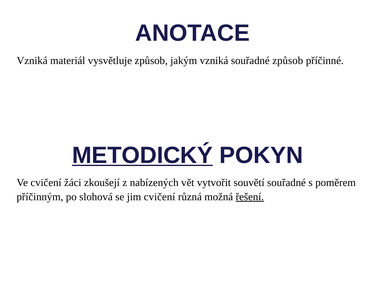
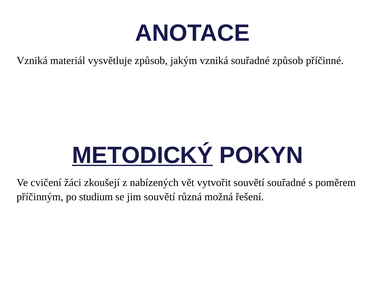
slohová: slohová -> studium (96, 197)
jim cvičení: cvičení -> souvětí (160, 197)
řešení underline: present -> none (250, 197)
